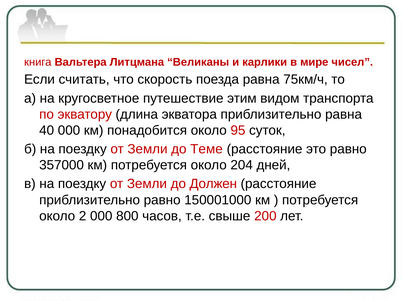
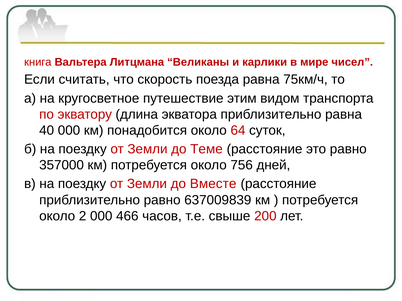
95: 95 -> 64 (238, 131)
204: 204 -> 756 (242, 165)
Должен: Должен -> Вместе (213, 184)
150001000: 150001000 -> 637009839 (218, 200)
800: 800 -> 466 (127, 216)
